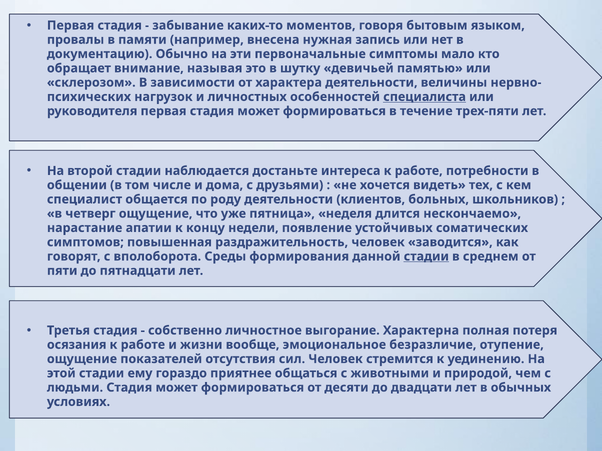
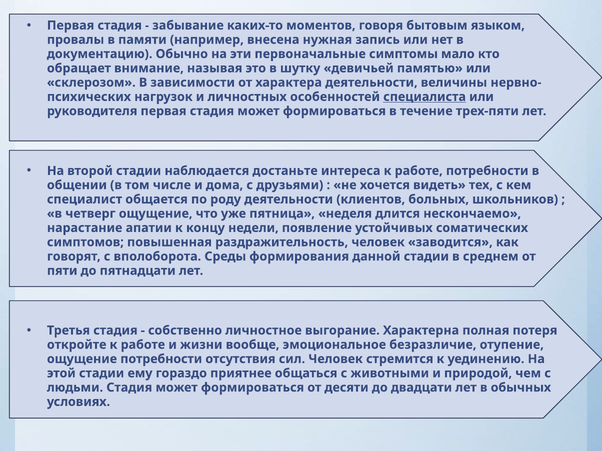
стадии underline: present -> none (426, 257)
осязания: осязания -> откройте (77, 345)
ощущение показателей: показателей -> потребности (161, 359)
